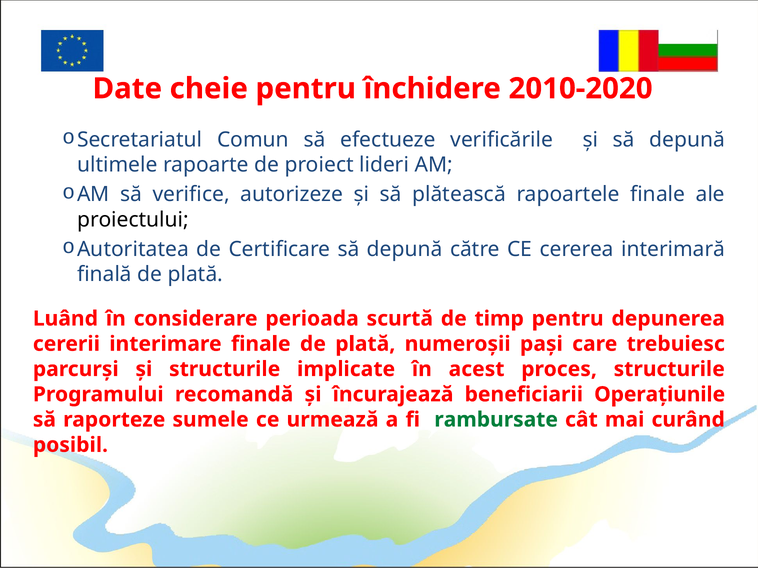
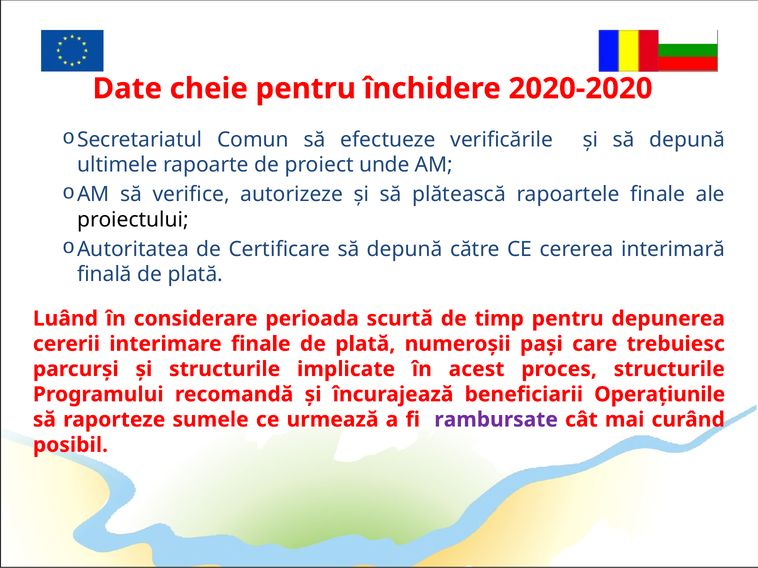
2010-2020: 2010-2020 -> 2020-2020 (581, 89)
lideri: lideri -> unde (384, 165)
rambursate colour: green -> purple (496, 420)
